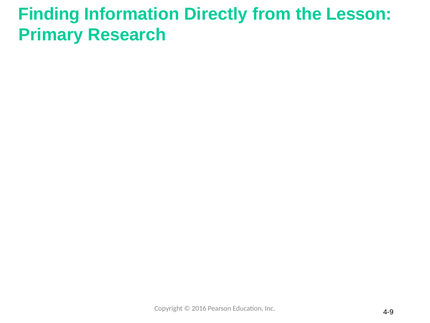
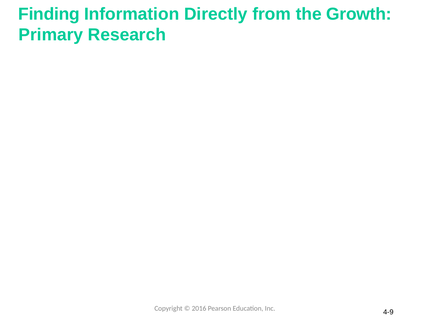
Lesson: Lesson -> Growth (359, 14)
